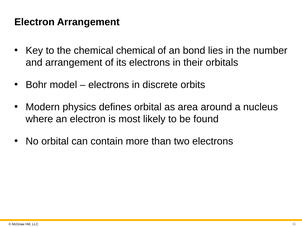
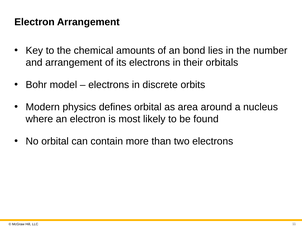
chemical chemical: chemical -> amounts (136, 50)
